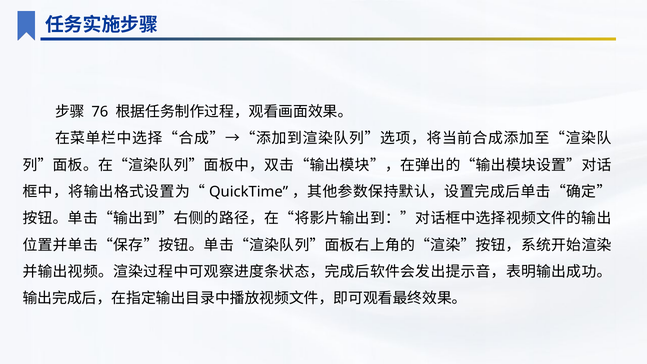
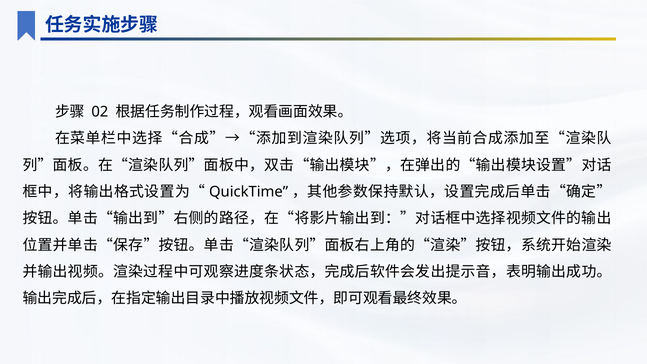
76: 76 -> 02 (100, 112)
